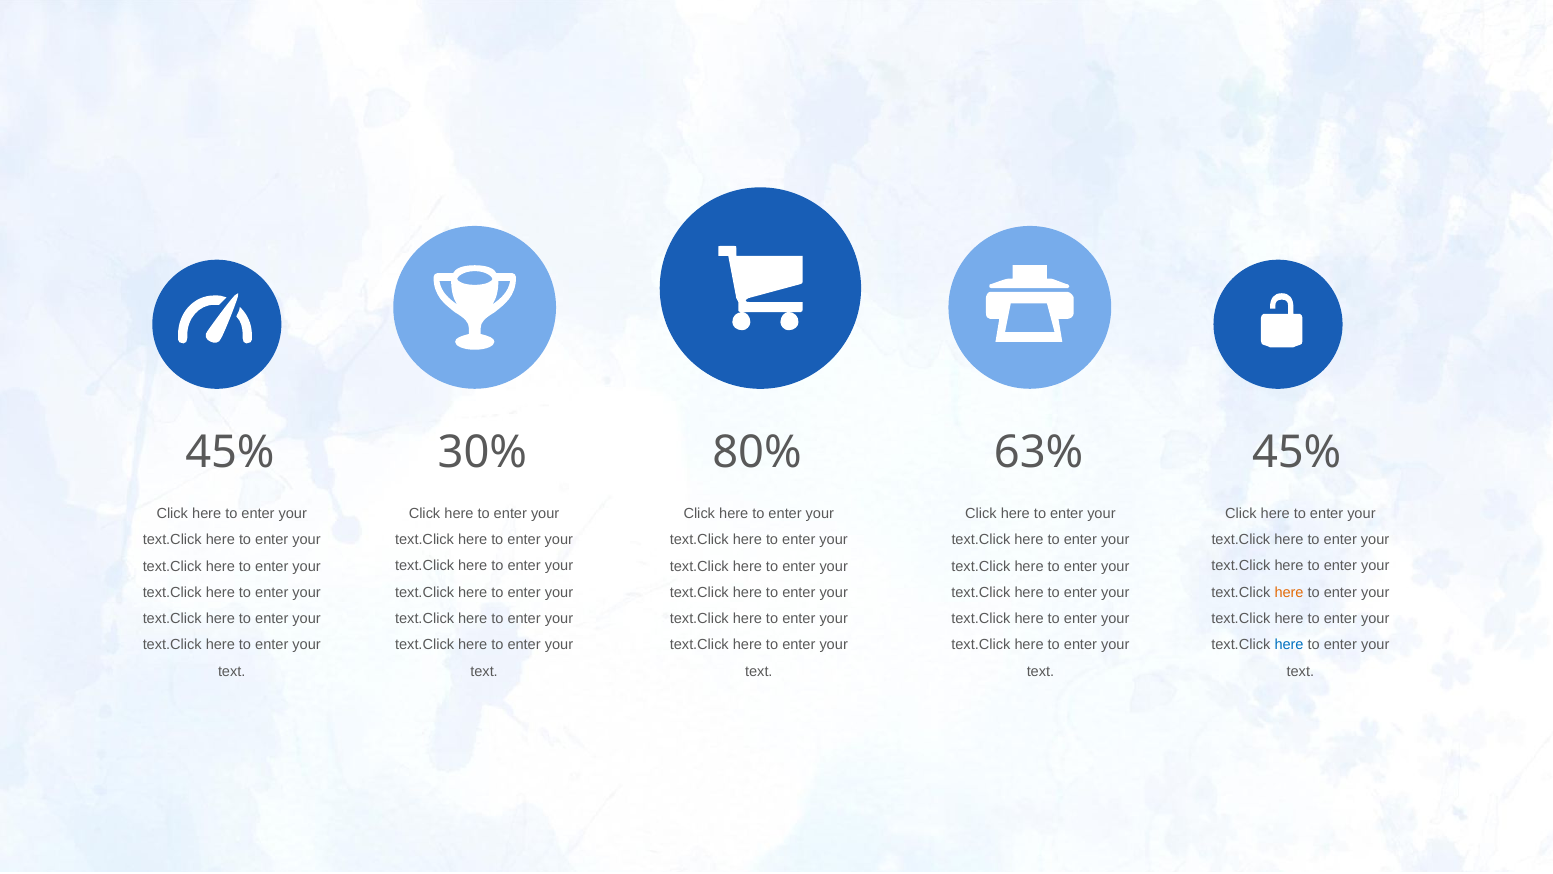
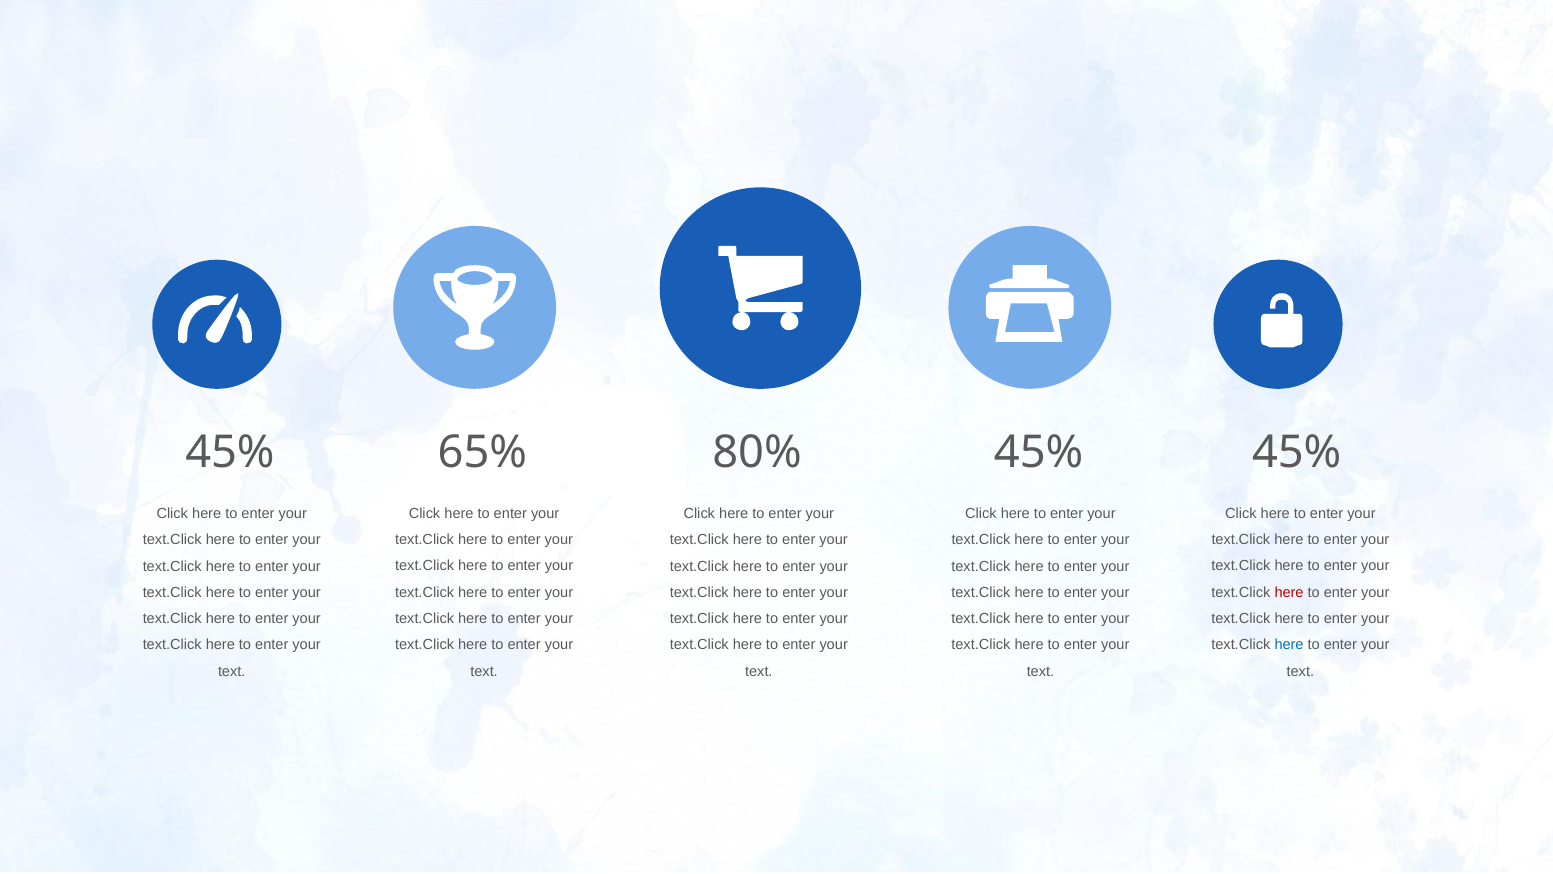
30%: 30% -> 65% (482, 453)
63%: 63% -> 45% (1039, 453)
here colour: orange -> red (1289, 592)
